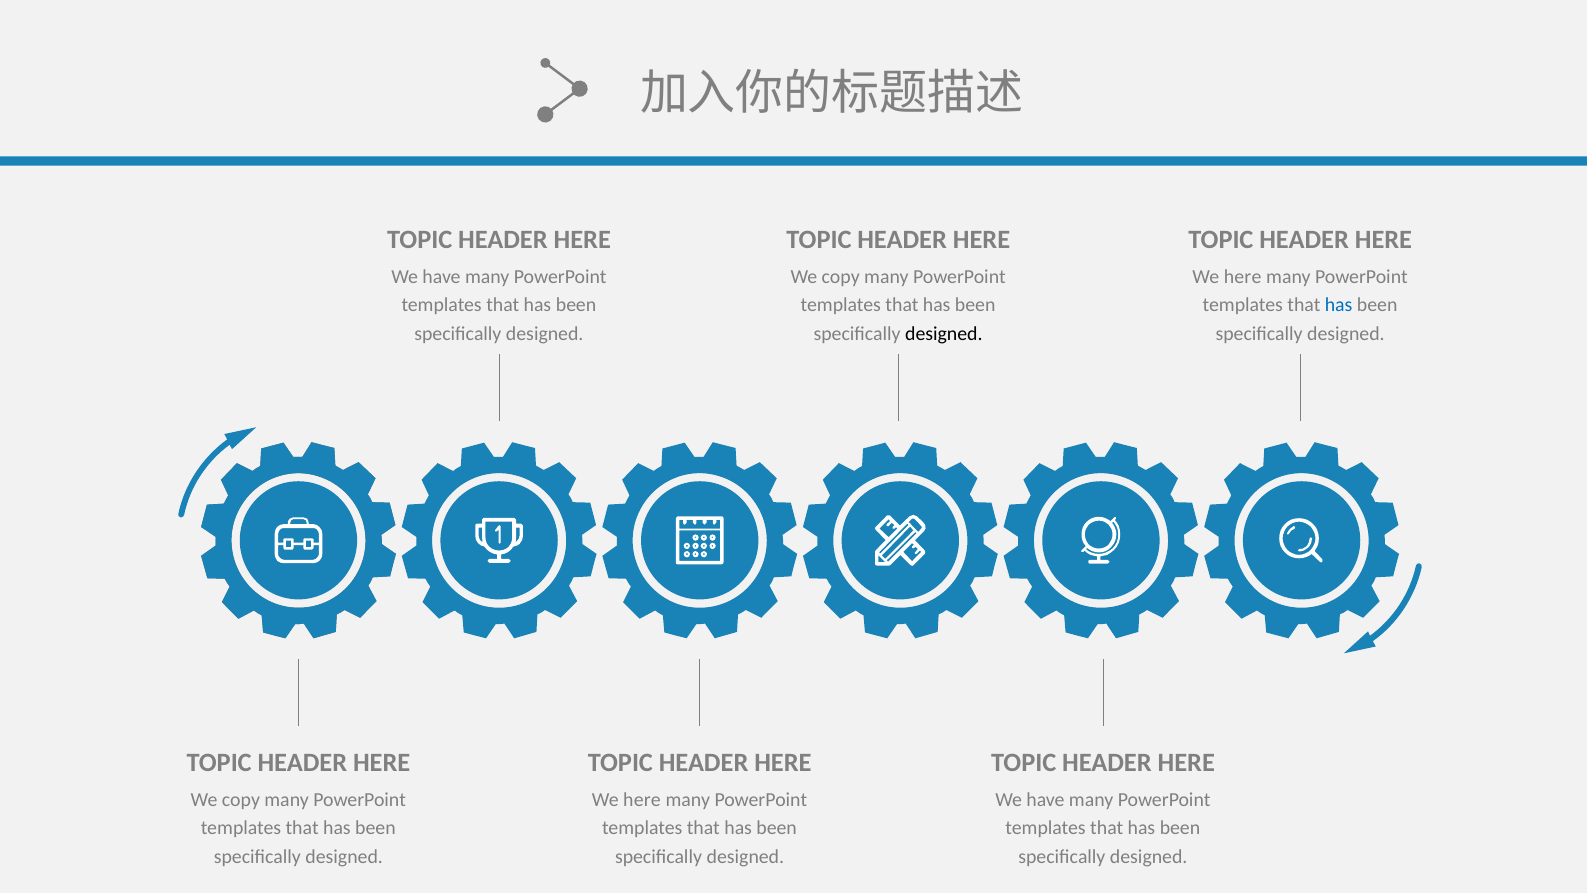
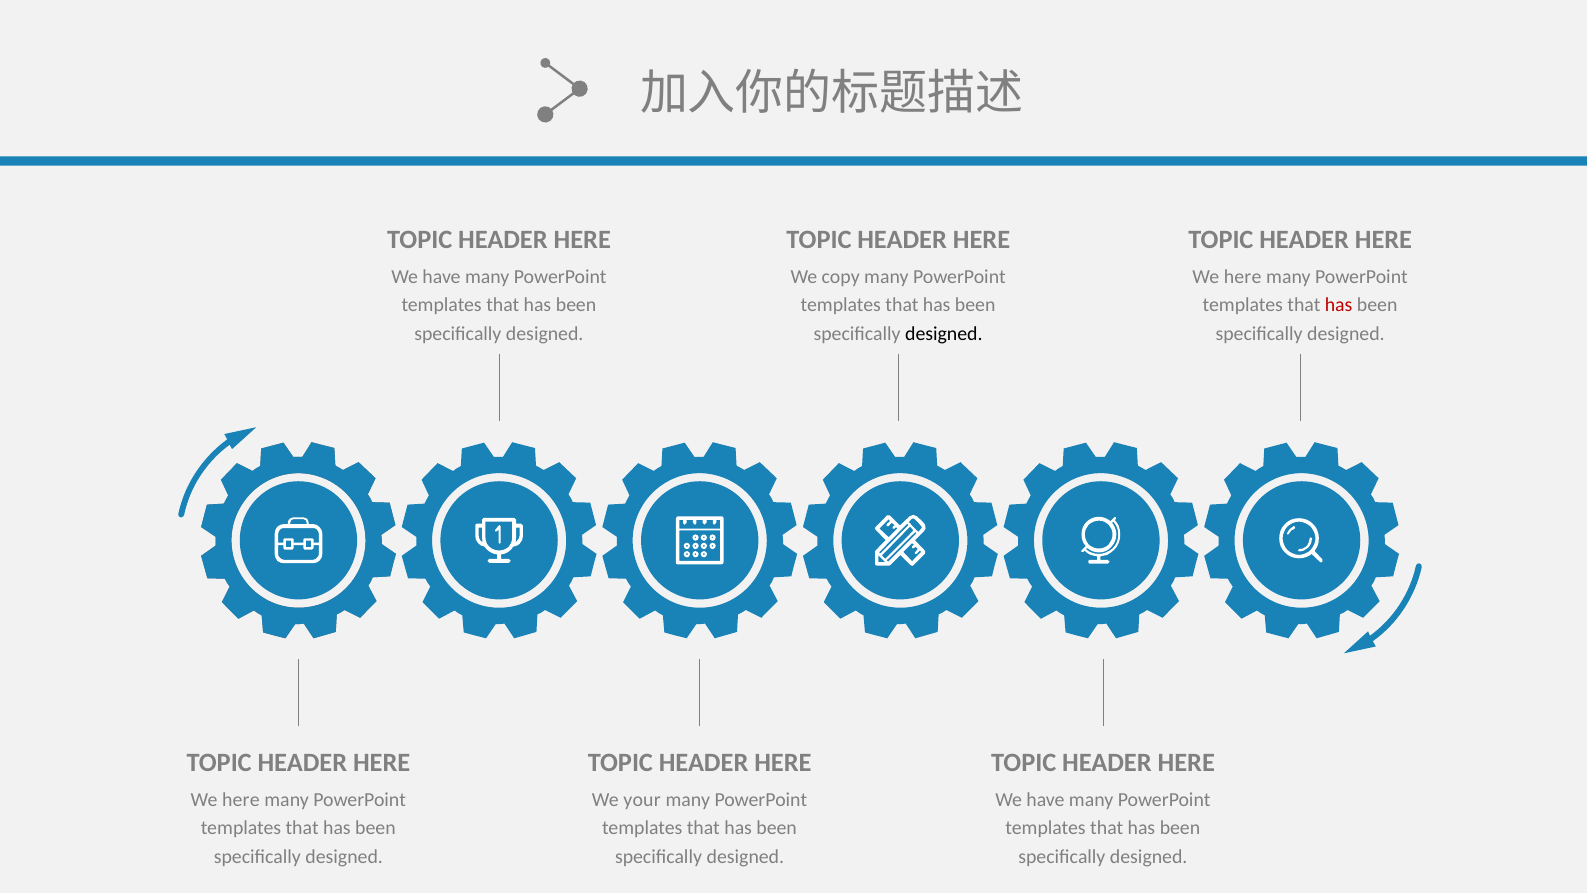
has colour: blue -> red (1339, 305)
copy: copy -> here (241, 800)
here: here -> your (642, 800)
